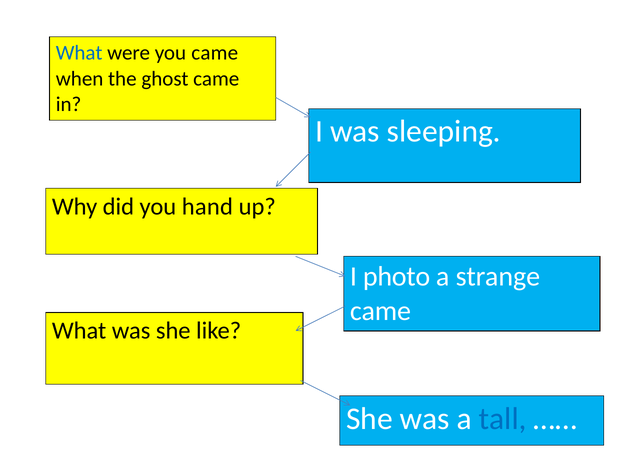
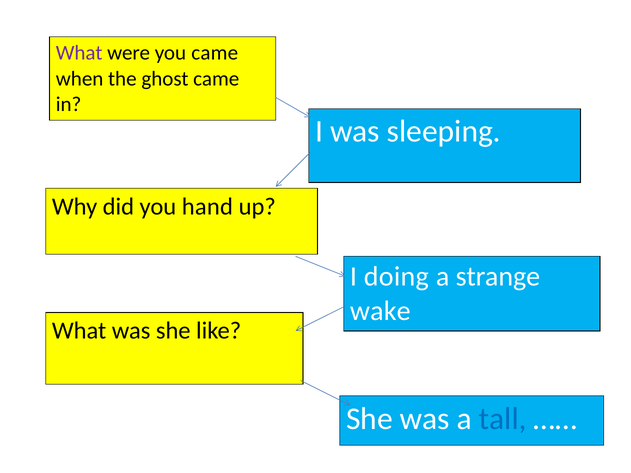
What colour: blue -> purple (79, 53)
photo: photo -> doing (396, 277)
came: came -> wake (380, 311)
